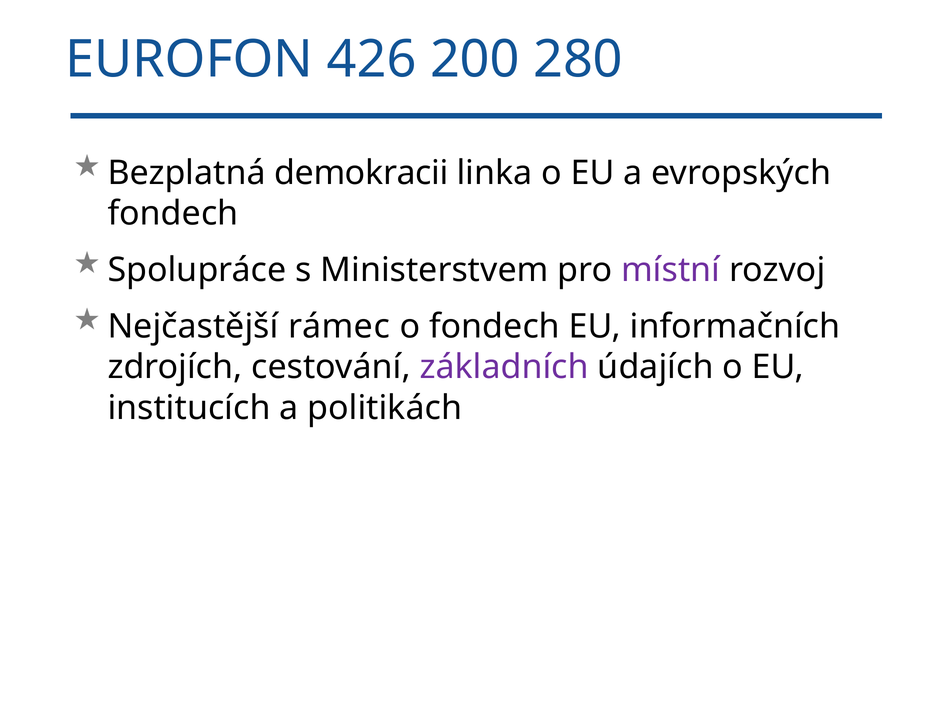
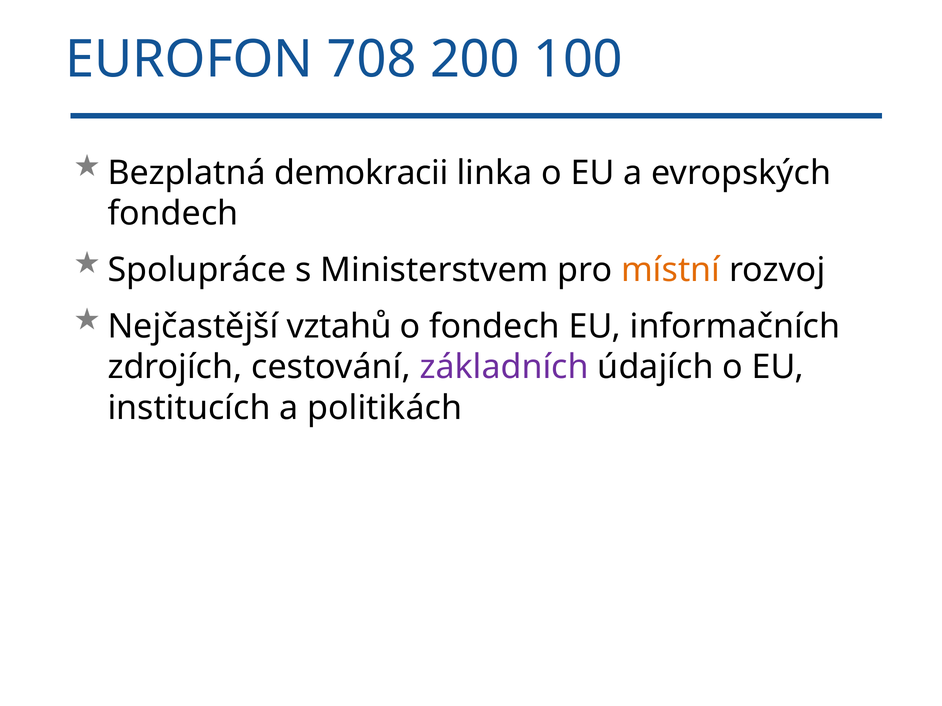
426: 426 -> 708 (372, 59)
280: 280 -> 100 (578, 59)
místní colour: purple -> orange (671, 270)
rámec: rámec -> vztahů (339, 327)
